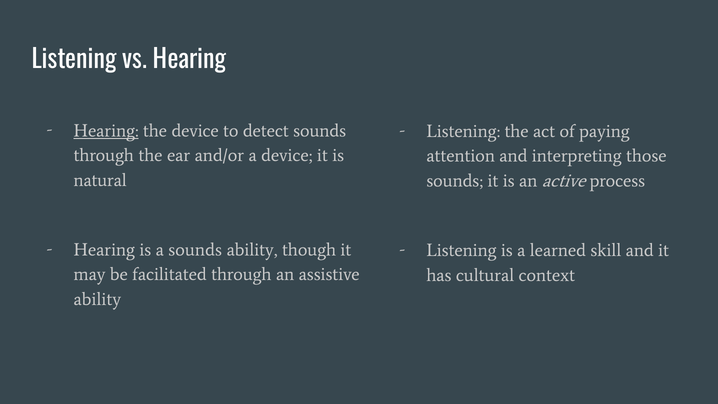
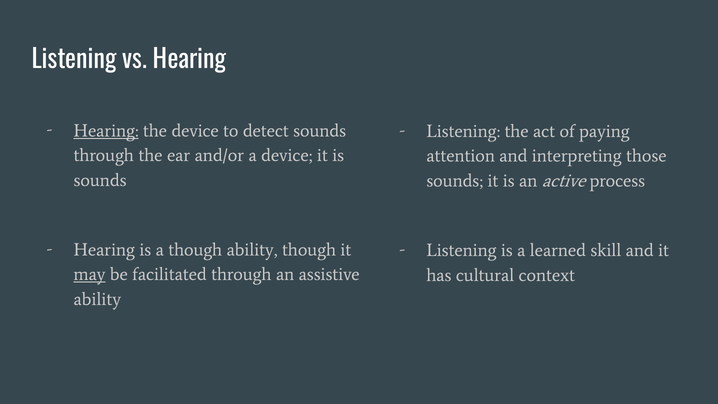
natural: natural -> sounds (100, 180)
a sounds: sounds -> though (195, 250)
may underline: none -> present (90, 274)
